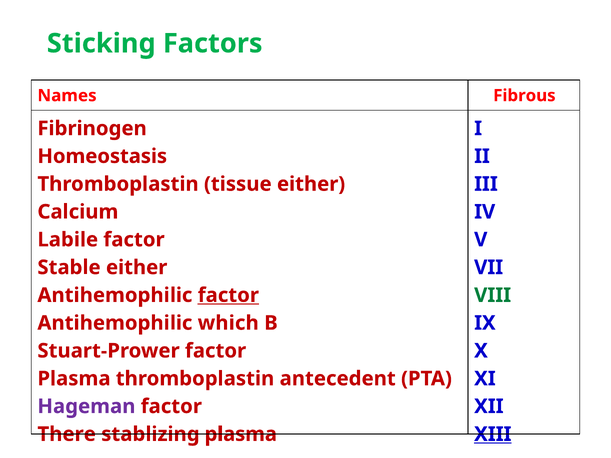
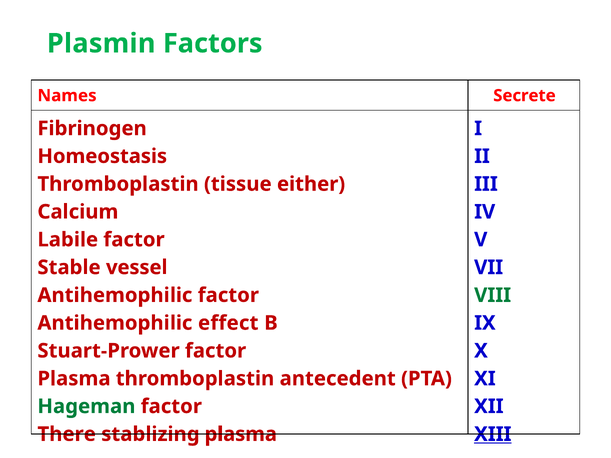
Sticking: Sticking -> Plasmin (101, 43)
Fibrous: Fibrous -> Secrete (524, 96)
Stable either: either -> vessel (137, 268)
factor underline: present -> none (228, 295)
which: which -> effect (228, 323)
Hageman colour: purple -> green (86, 407)
